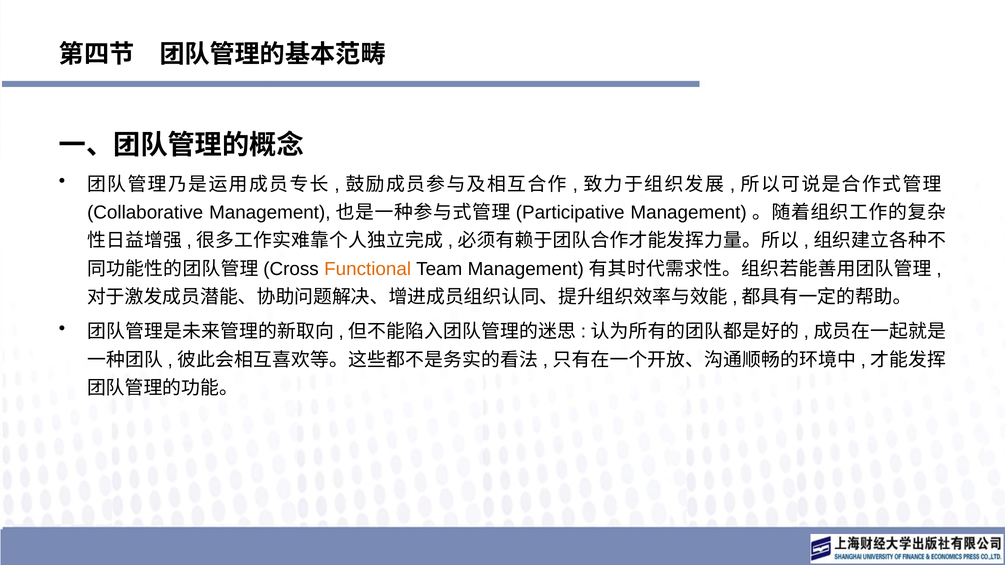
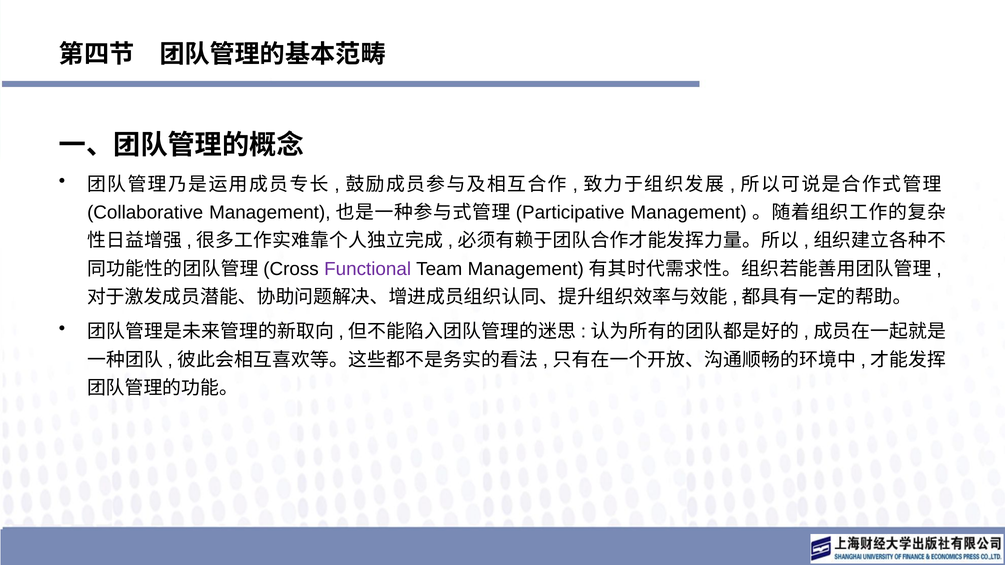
Functional colour: orange -> purple (368, 269)
